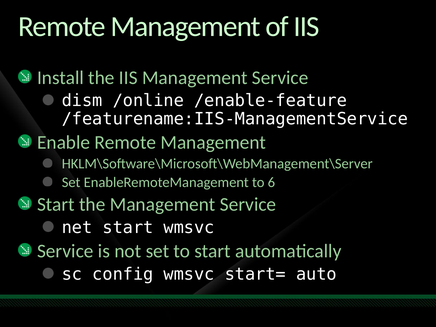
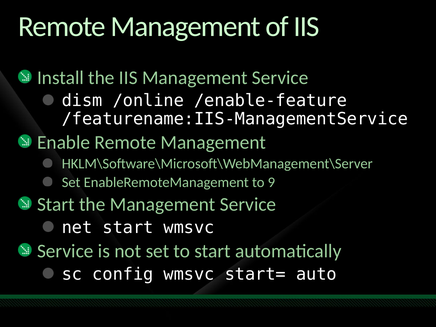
6: 6 -> 9 (271, 182)
